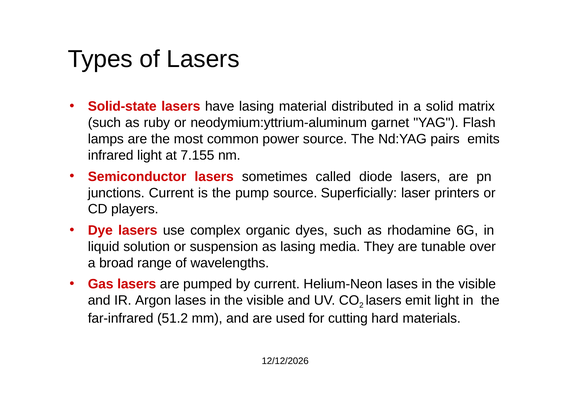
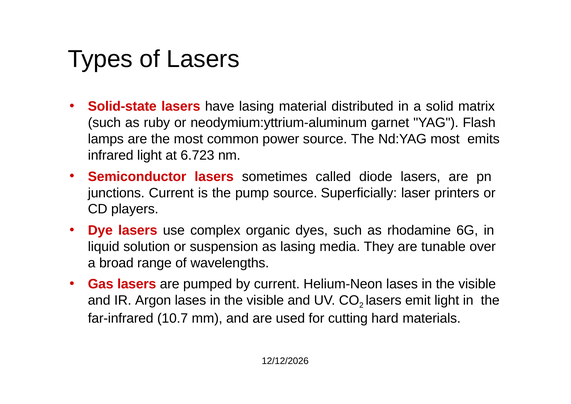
Nd:YAG pairs: pairs -> most (445, 139)
7.155: 7.155 -> 6.723 (197, 155)
51.2: 51.2 -> 10.7 (173, 318)
